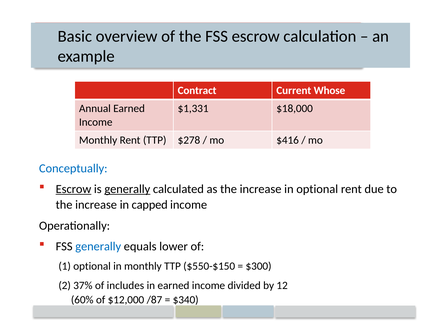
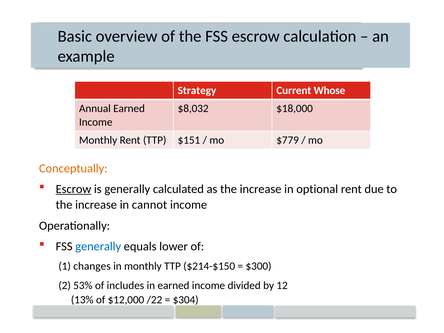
Contract: Contract -> Strategy (197, 91)
$1,331: $1,331 -> $8,032 (193, 109)
$278: $278 -> $151 (189, 140)
$416: $416 -> $779 (288, 140)
Conceptually colour: blue -> orange (73, 168)
generally underline: present -> none (127, 189)
capped: capped -> cannot (150, 205)
1 optional: optional -> changes (92, 266)
$550-$150: $550-$150 -> $214-$150 (209, 266)
37%: 37% -> 53% (83, 285)
60%: 60% -> 13% (82, 300)
/87: /87 -> /22 (154, 300)
$340: $340 -> $304 (186, 300)
